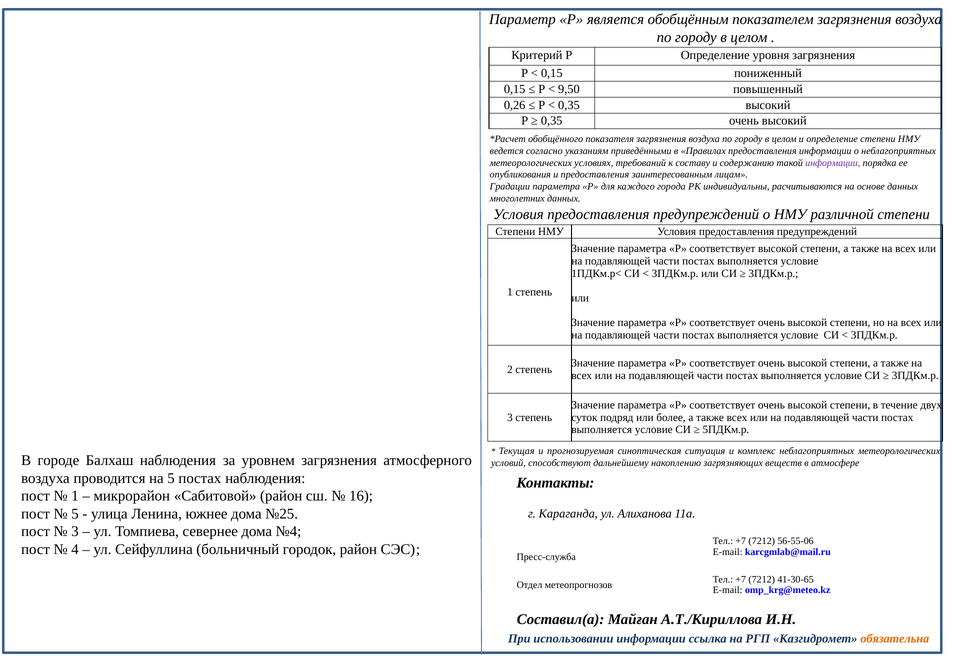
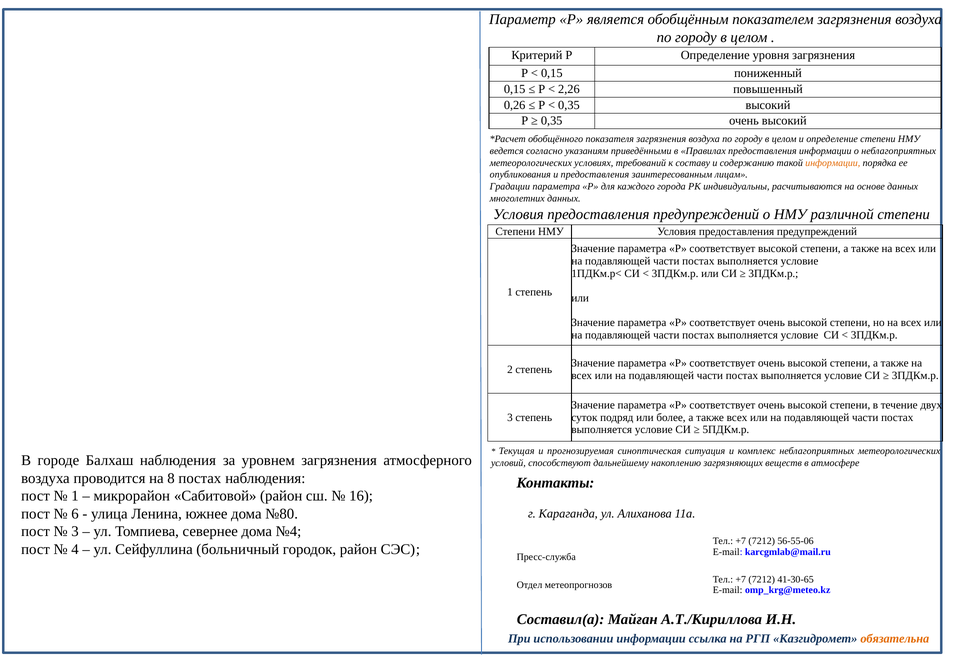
9,50: 9,50 -> 2,26 (569, 89)
информации colour: purple -> orange (833, 163)
на 5: 5 -> 8 (171, 479)
5: 5 -> 6 (75, 514)
№25: №25 -> №80 (282, 514)
